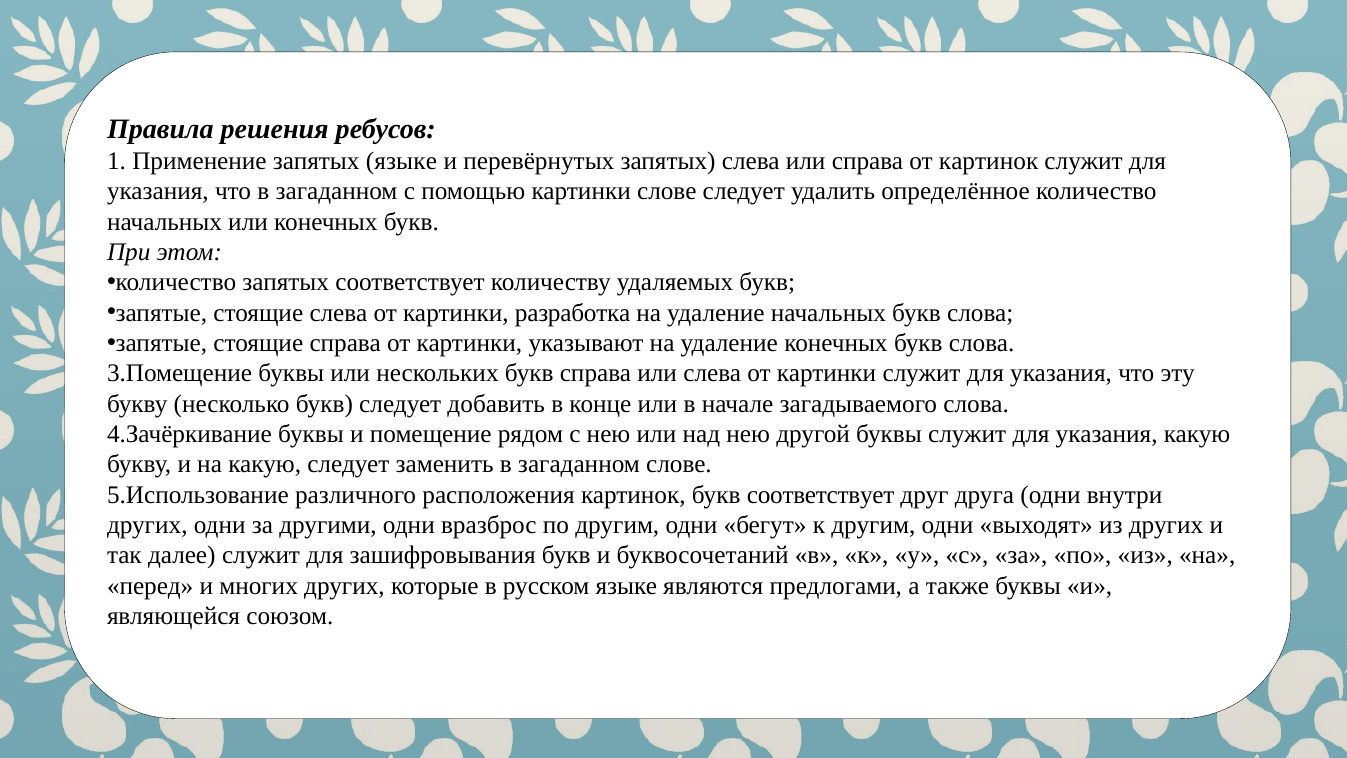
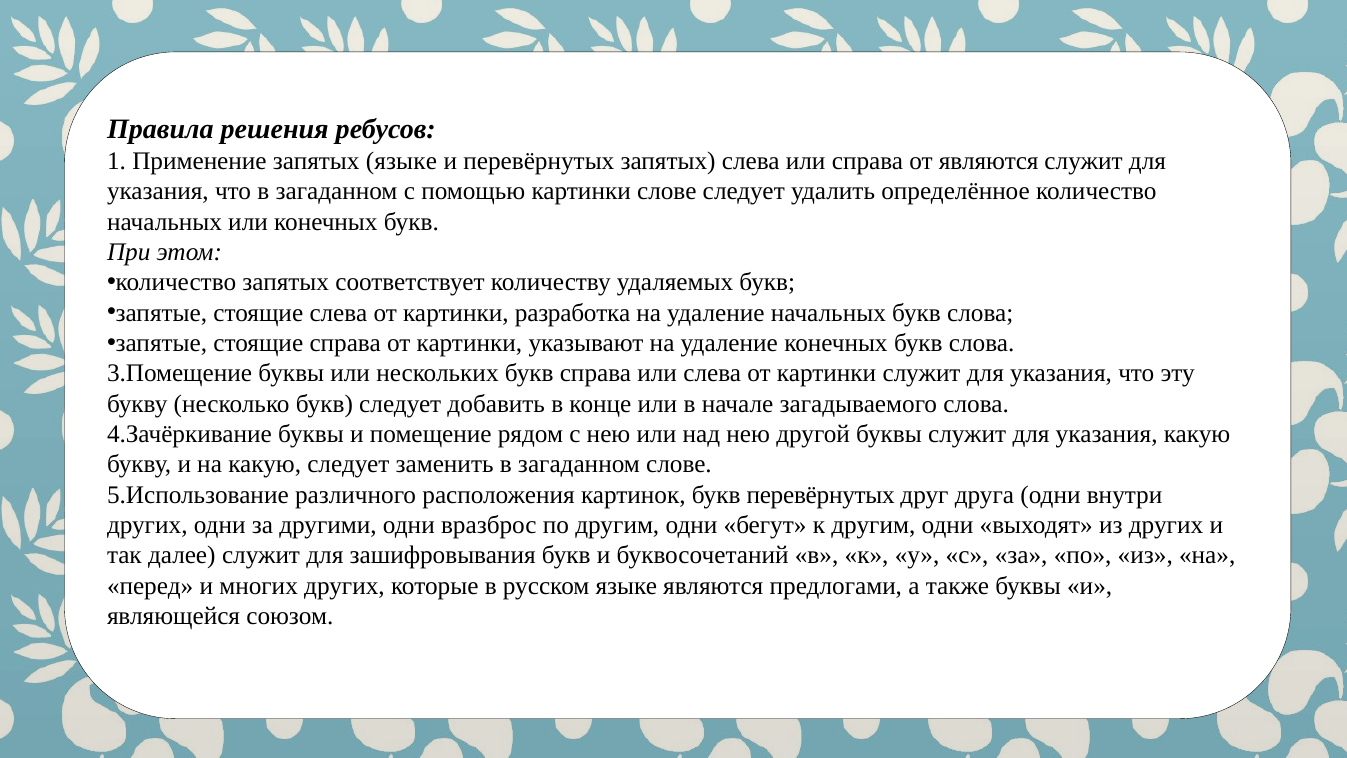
от картинок: картинок -> являются (989, 161)
букв соответствует: соответствует -> перевёрнутых (821, 495)
